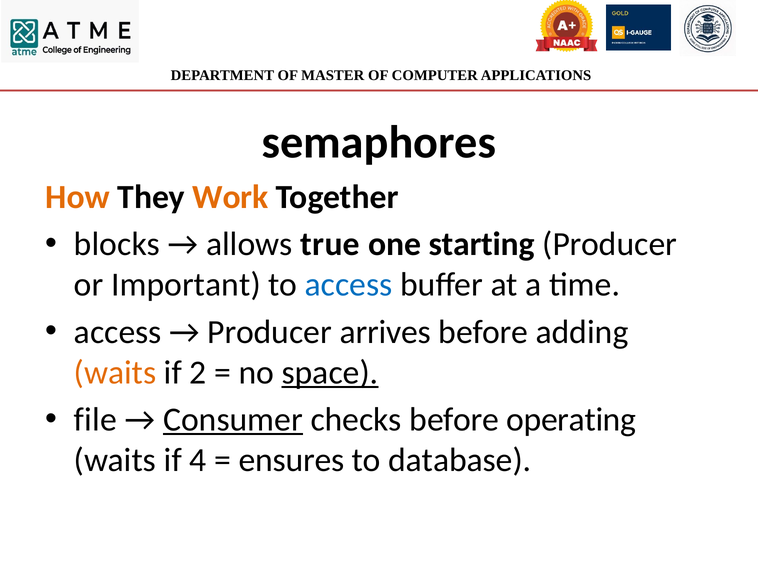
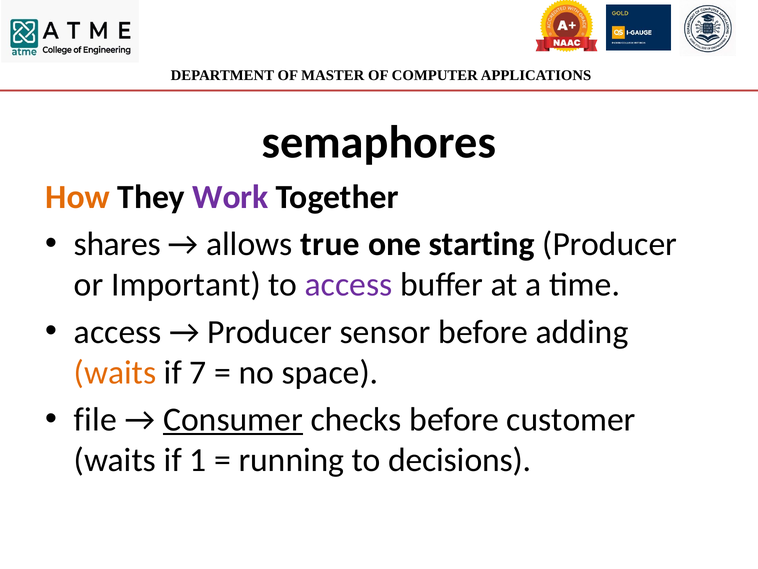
Work colour: orange -> purple (230, 197)
blocks: blocks -> shares (117, 244)
access colour: blue -> purple (349, 285)
arrives: arrives -> sensor (385, 332)
2: 2 -> 7 (198, 372)
space underline: present -> none (330, 372)
operating: operating -> customer (571, 419)
4: 4 -> 1 (198, 460)
ensures: ensures -> running (291, 460)
database: database -> decisions (460, 460)
